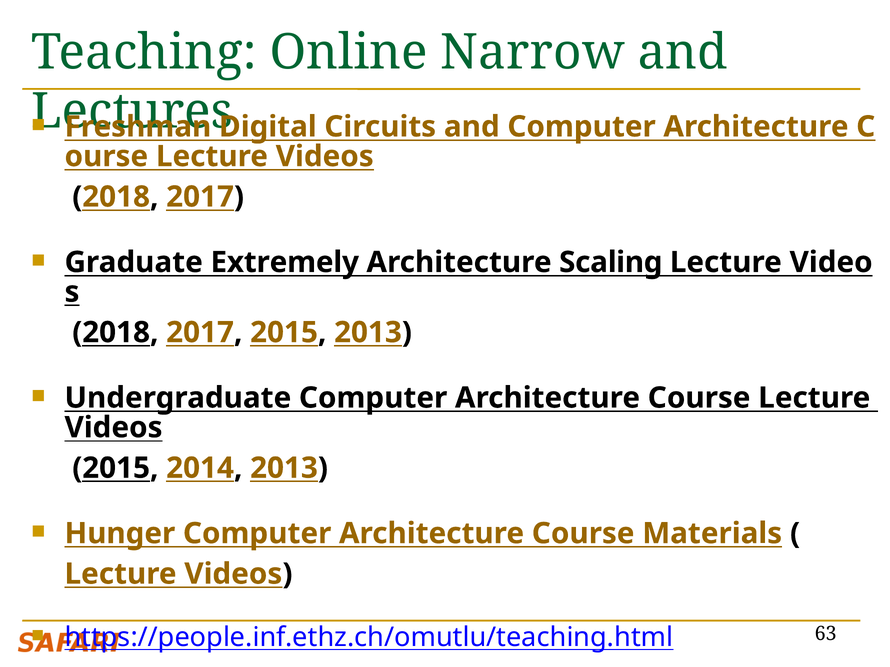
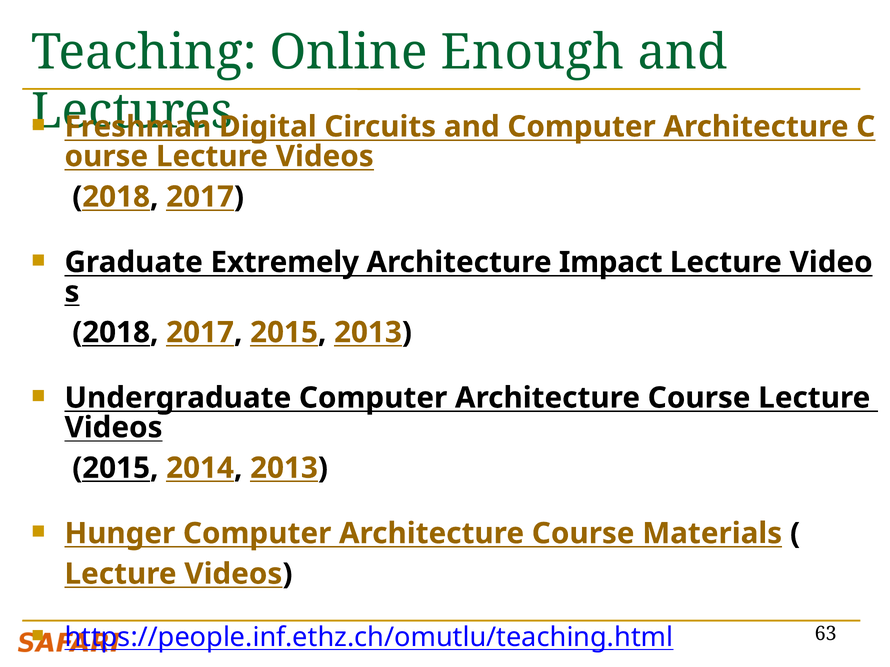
Narrow: Narrow -> Enough (532, 52)
Scaling: Scaling -> Impact (611, 262)
